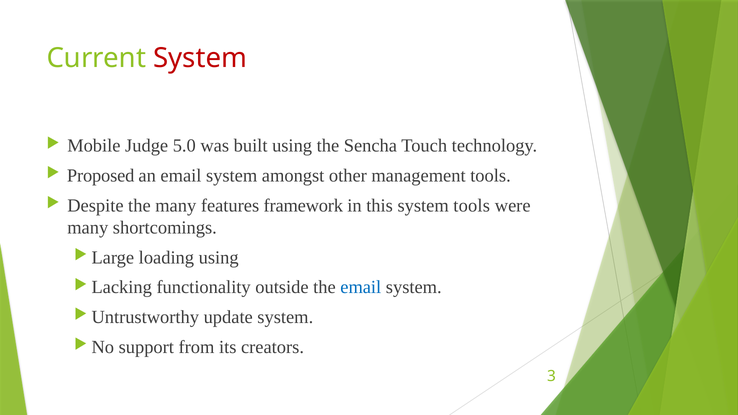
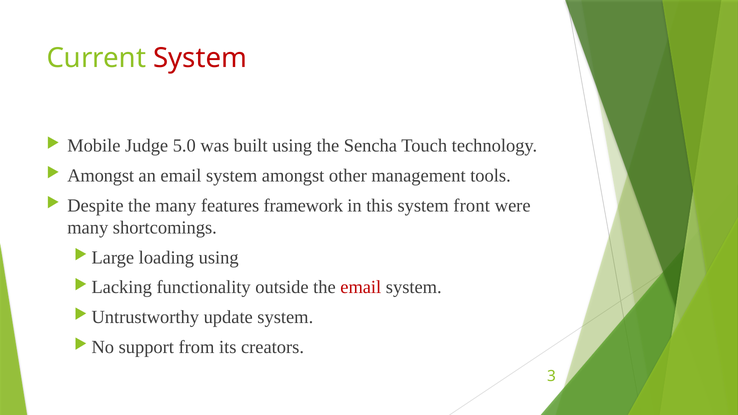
Proposed: Proposed -> Amongst (101, 176)
system tools: tools -> front (472, 206)
email colour: blue -> red (361, 287)
